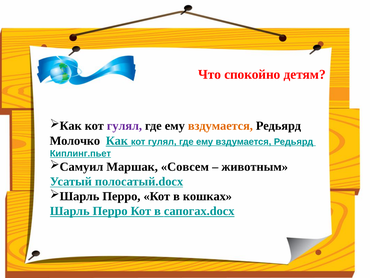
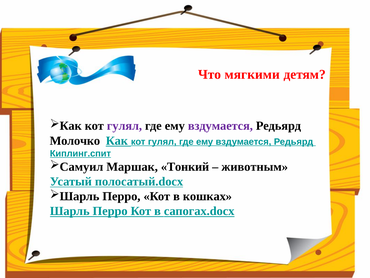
спокойно: спокойно -> мягкими (252, 74)
вздумается colour: orange -> purple (220, 126)
Киплинг.пьет: Киплинг.пьет -> Киплинг.спит (80, 153)
Совсем: Совсем -> Тонкий (185, 166)
